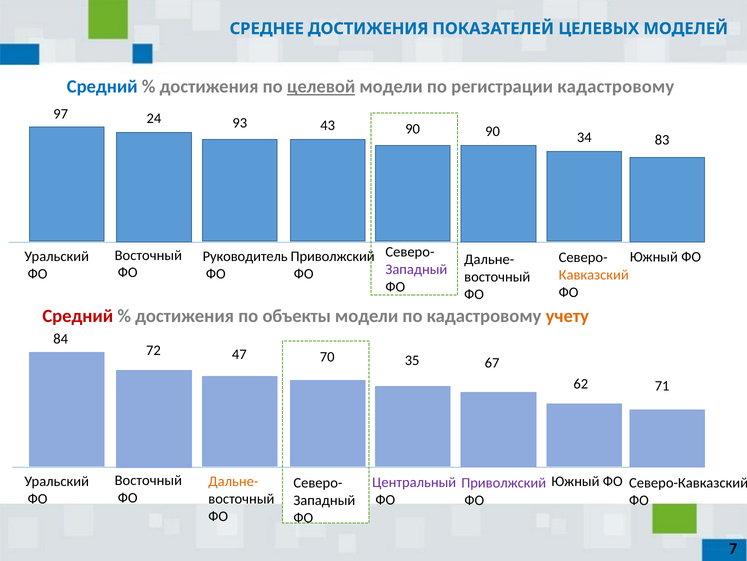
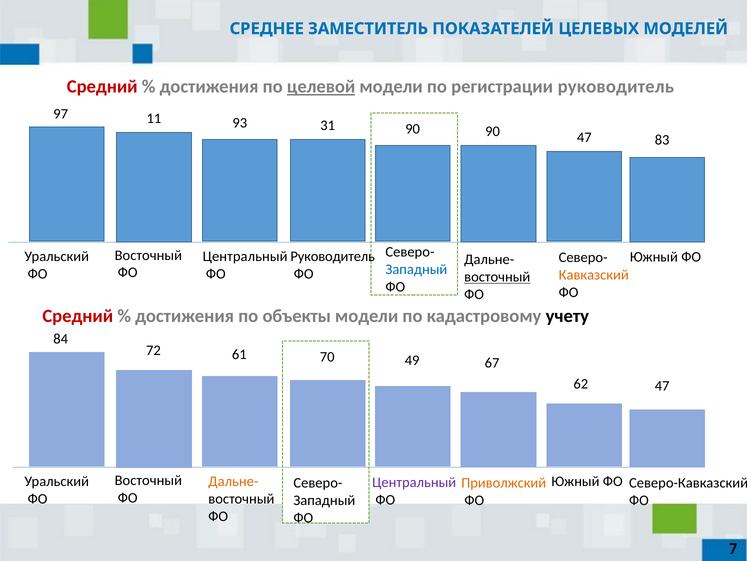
СРЕДНЕЕ ДОСТИЖЕНИЯ: ДОСТИЖЕНИЯ -> ЗАМЕСТИТЕЛЬ (368, 29)
Средний colour: blue -> red (102, 87)
регистрации кадастровому: кадастровому -> руководитель (616, 87)
24: 24 -> 11 (154, 118)
43: 43 -> 31 (328, 125)
90 34: 34 -> 47 (584, 137)
Руководитель: Руководитель -> Центральный (245, 256)
Приволжский: Приволжский -> Руководитель (333, 256)
Западный colour: purple -> blue (416, 269)
восточный underline: none -> present (497, 277)
учету colour: orange -> black (567, 316)
47: 47 -> 61 (239, 354)
35: 35 -> 49 (412, 360)
62 71: 71 -> 47 (662, 386)
Приволжский colour: purple -> orange (504, 482)
